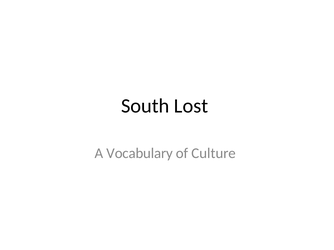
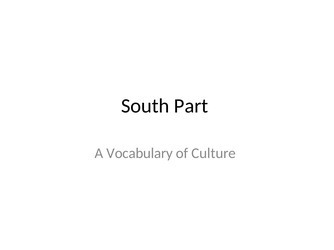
Lost: Lost -> Part (191, 106)
